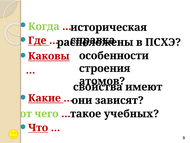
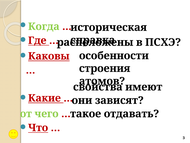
учебных: учебных -> отдавать (131, 113)
